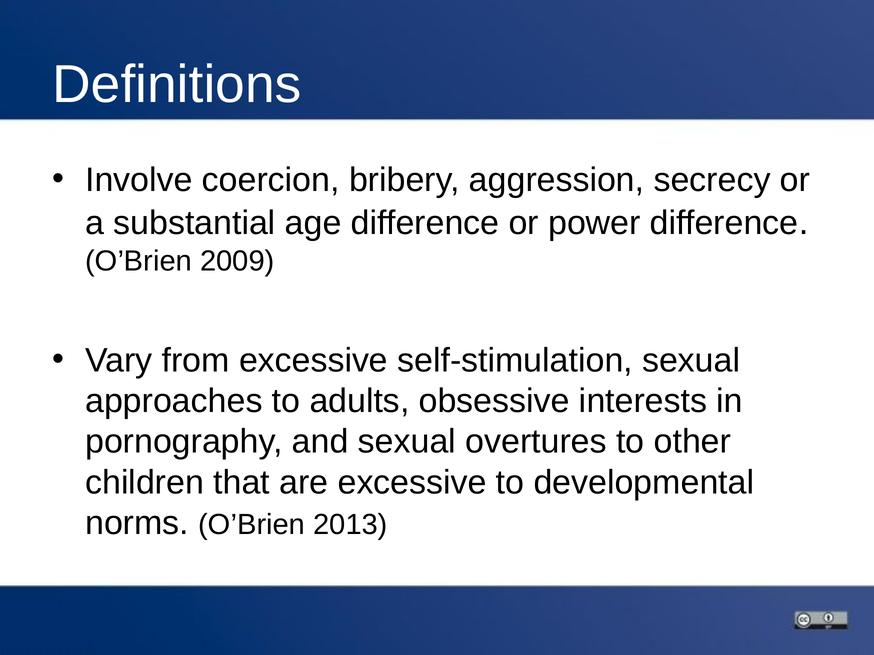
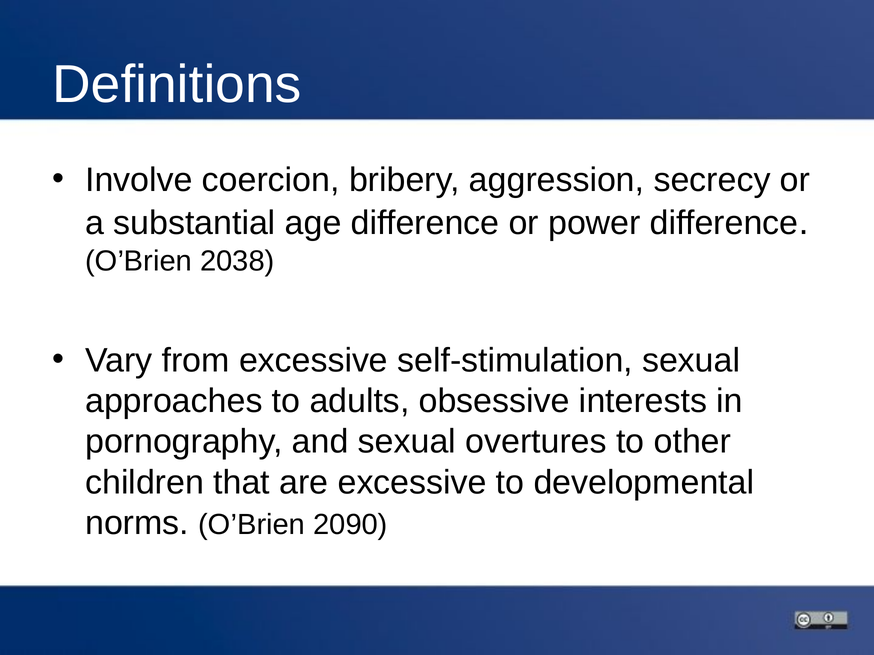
2009: 2009 -> 2038 (237, 261)
2013: 2013 -> 2090 (350, 525)
